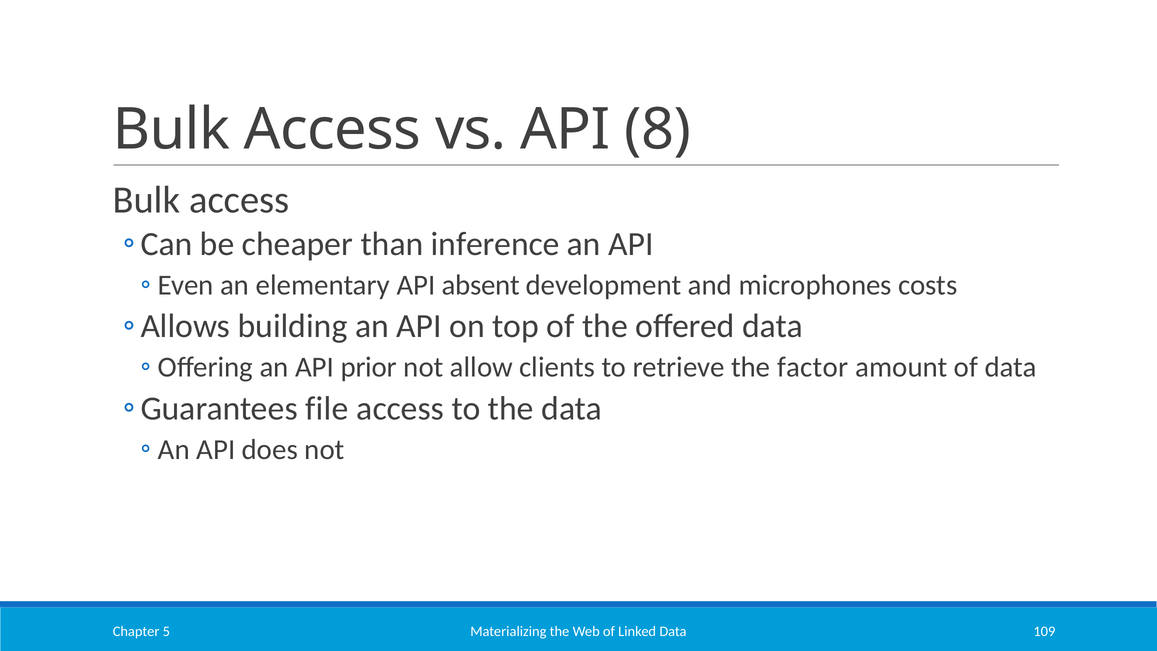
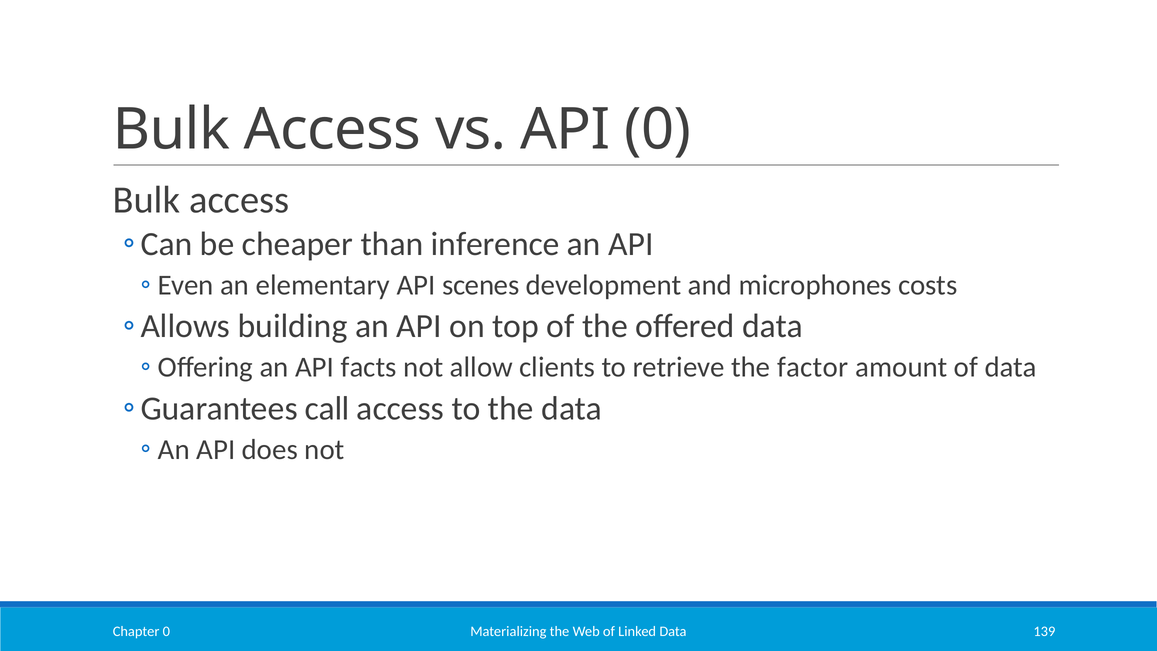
API 8: 8 -> 0 (658, 130)
absent: absent -> scenes (481, 285)
prior: prior -> facts (369, 367)
file: file -> call (327, 408)
109: 109 -> 139 (1044, 631)
Chapter 5: 5 -> 0 (166, 631)
